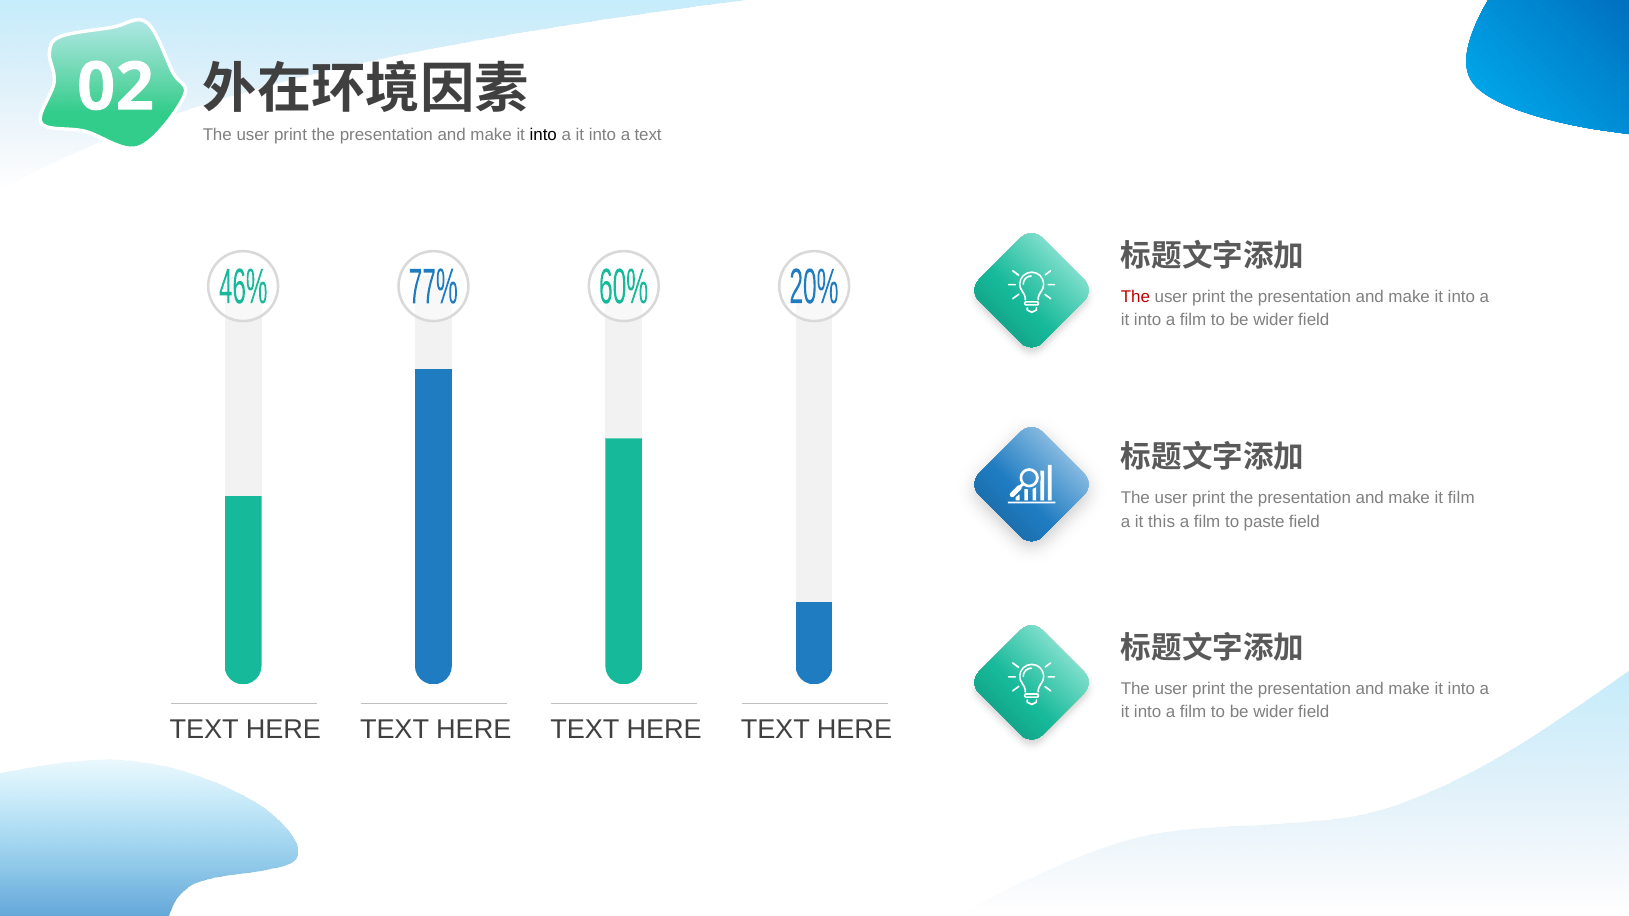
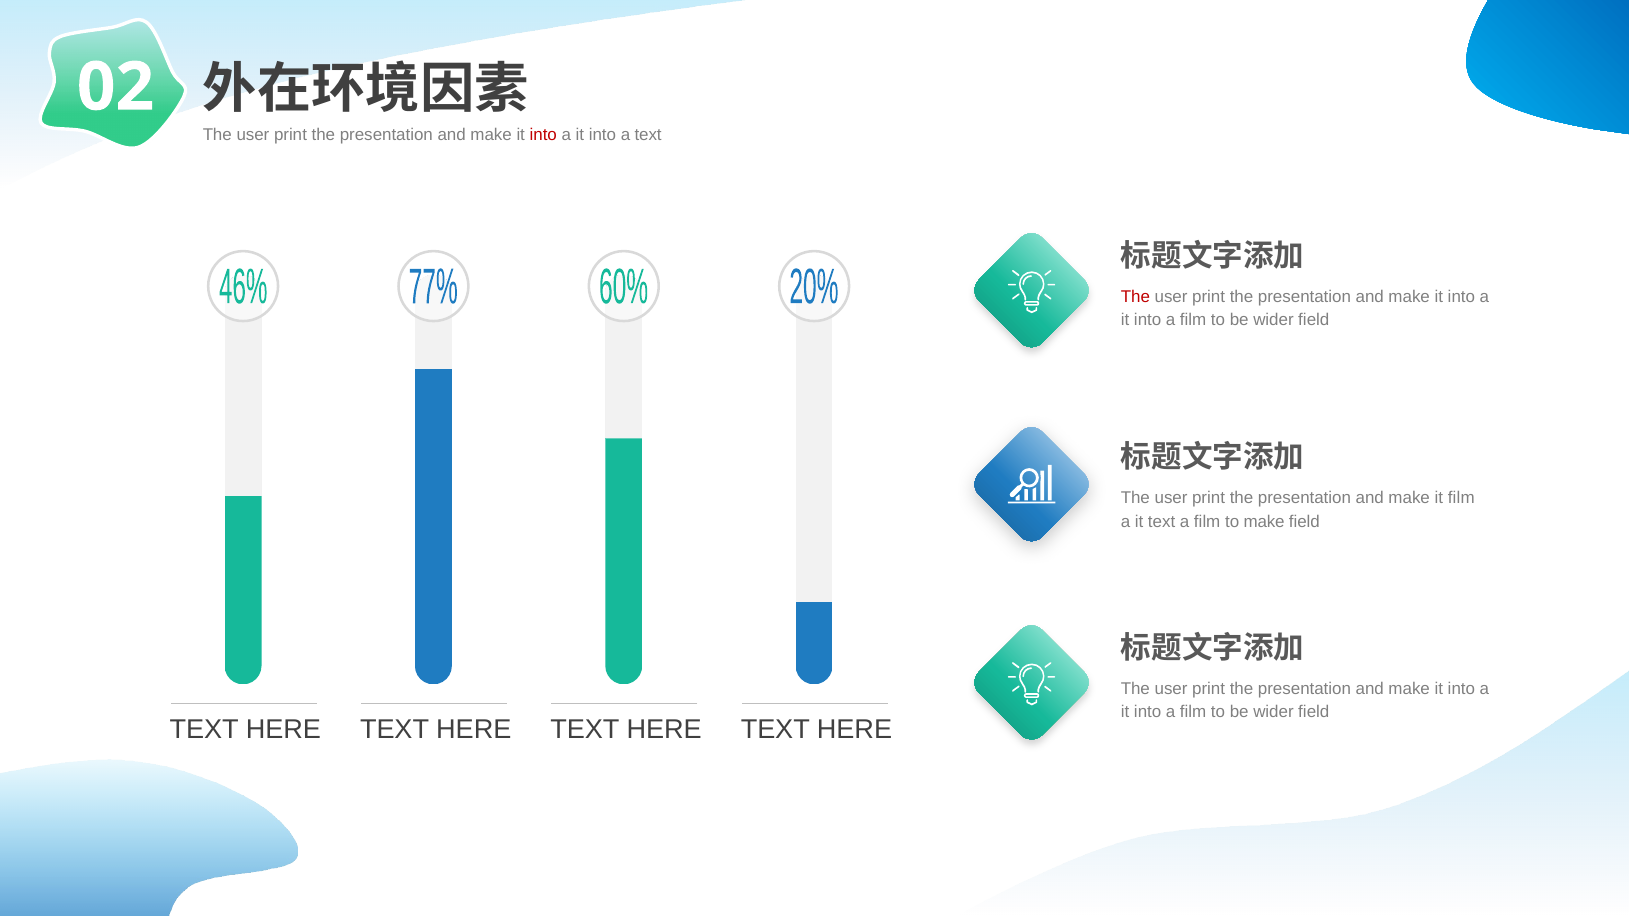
into colour: black -> red (543, 135)
it this: this -> text (1162, 522)
to paste: paste -> make (1264, 522)
